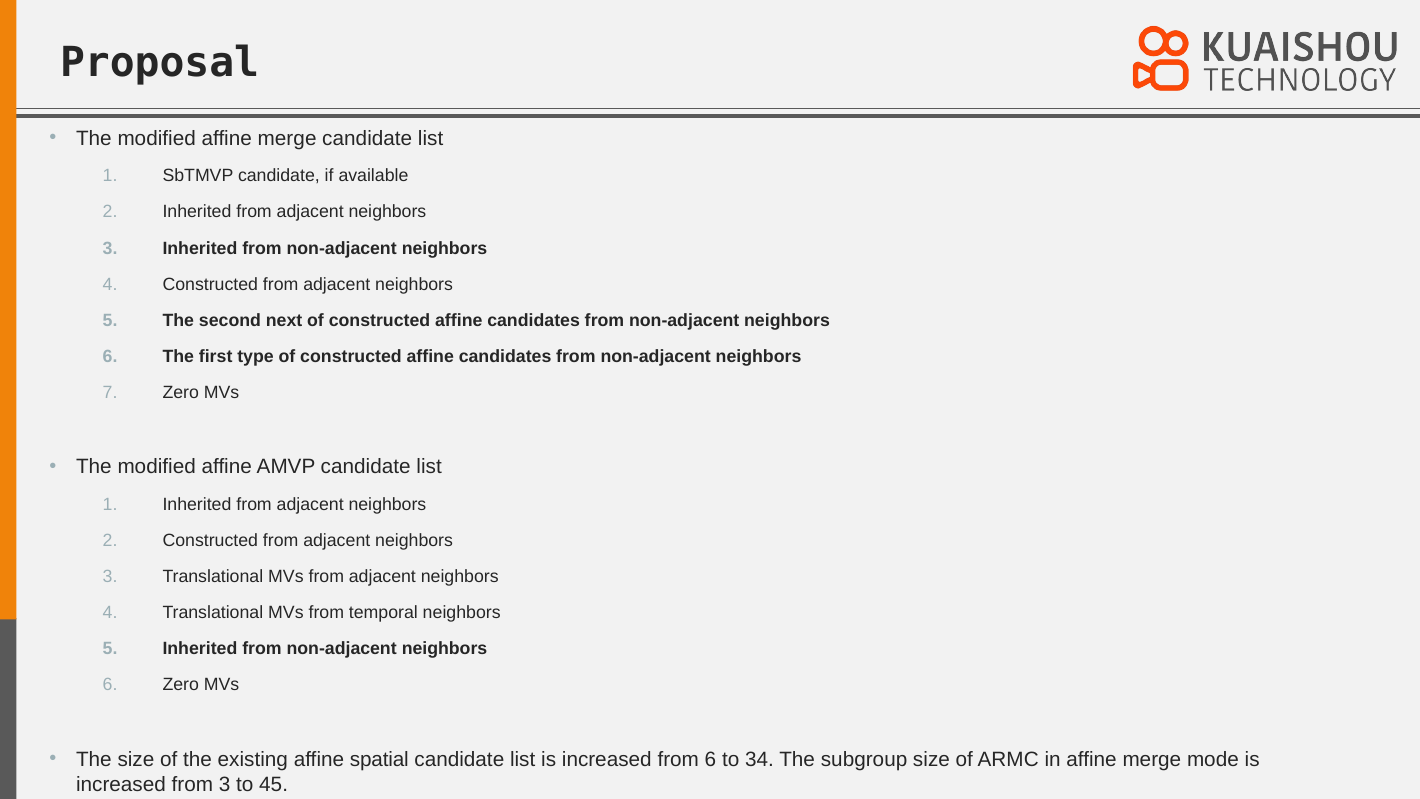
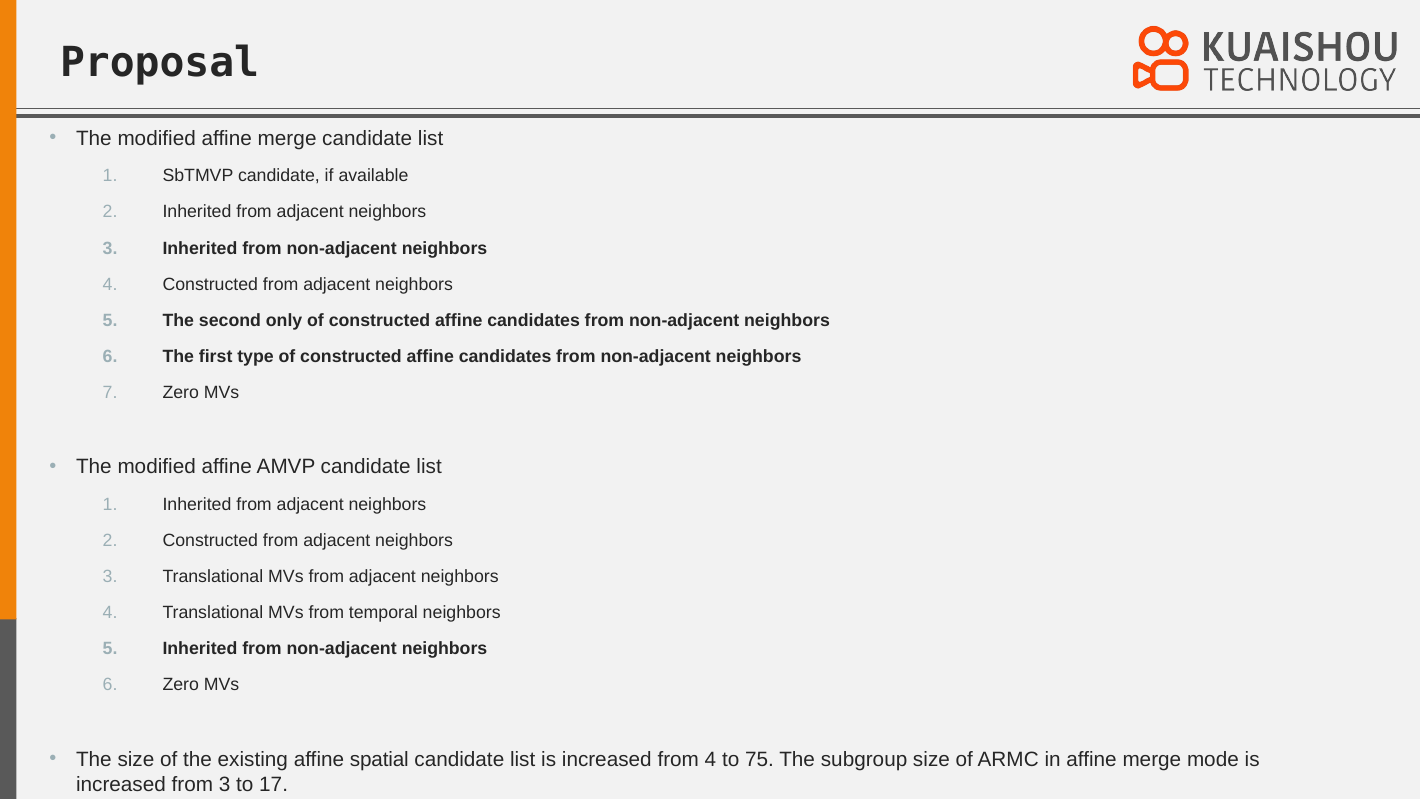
next: next -> only (284, 320)
from 6: 6 -> 4 (711, 759)
34: 34 -> 75 (760, 759)
45: 45 -> 17 (274, 784)
